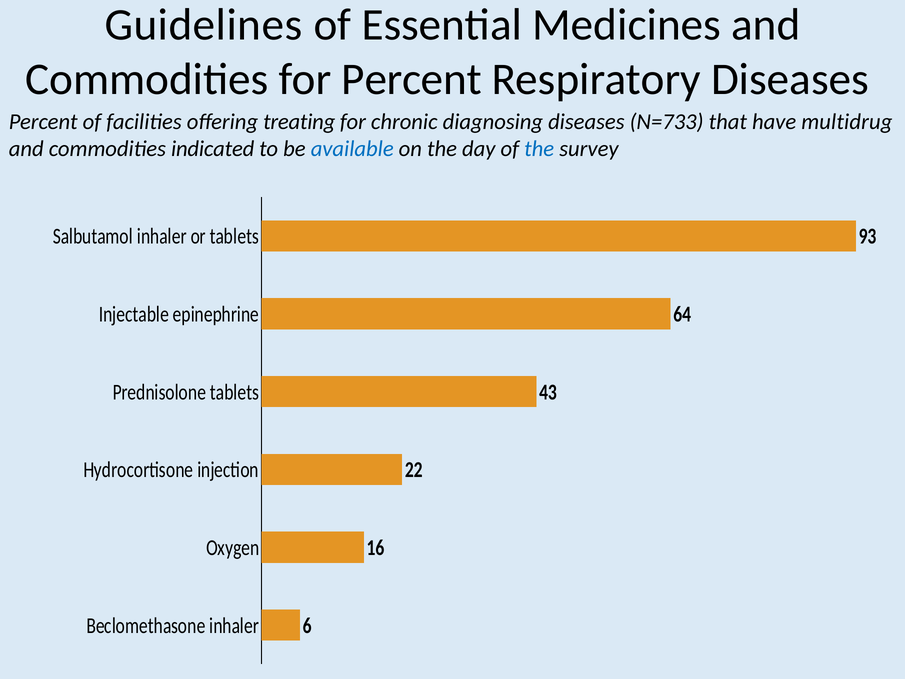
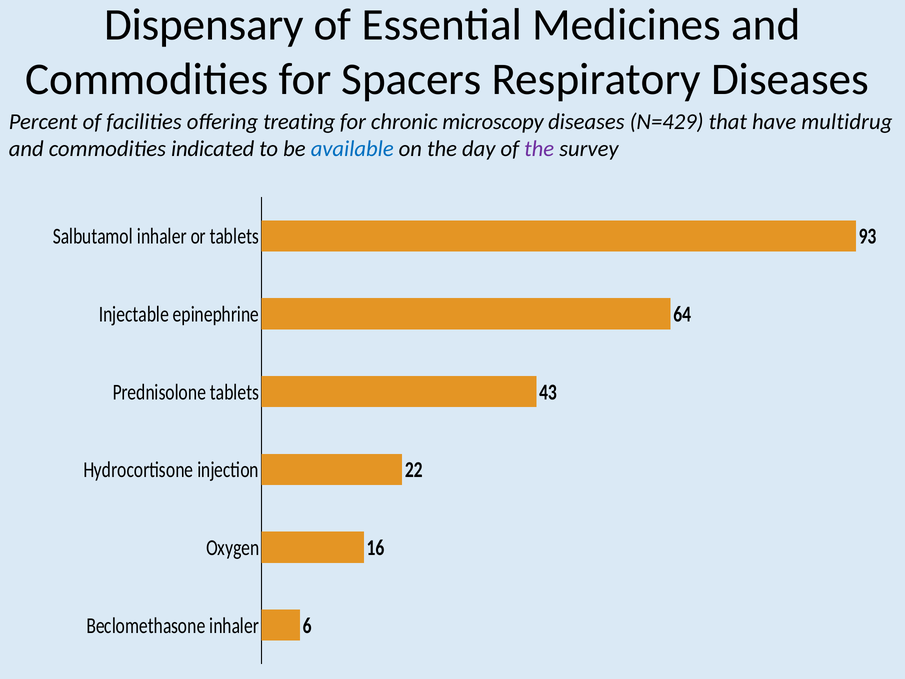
Guidelines: Guidelines -> Dispensary (204, 25)
for Percent: Percent -> Spacers (412, 79)
diagnosing: diagnosing -> microscopy (493, 122)
N=733: N=733 -> N=429 (667, 122)
the colour: blue -> purple (539, 149)
